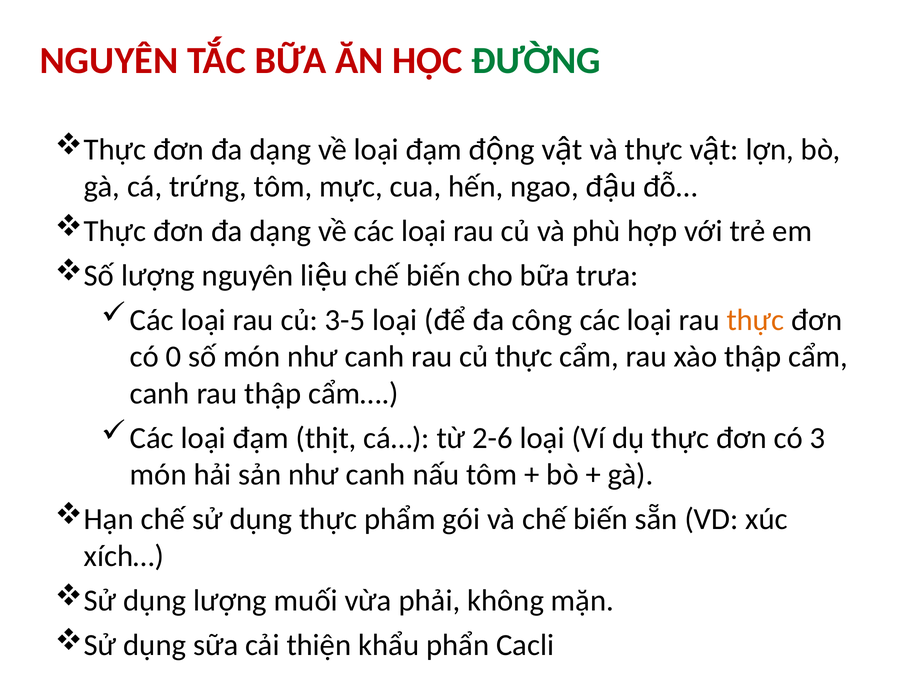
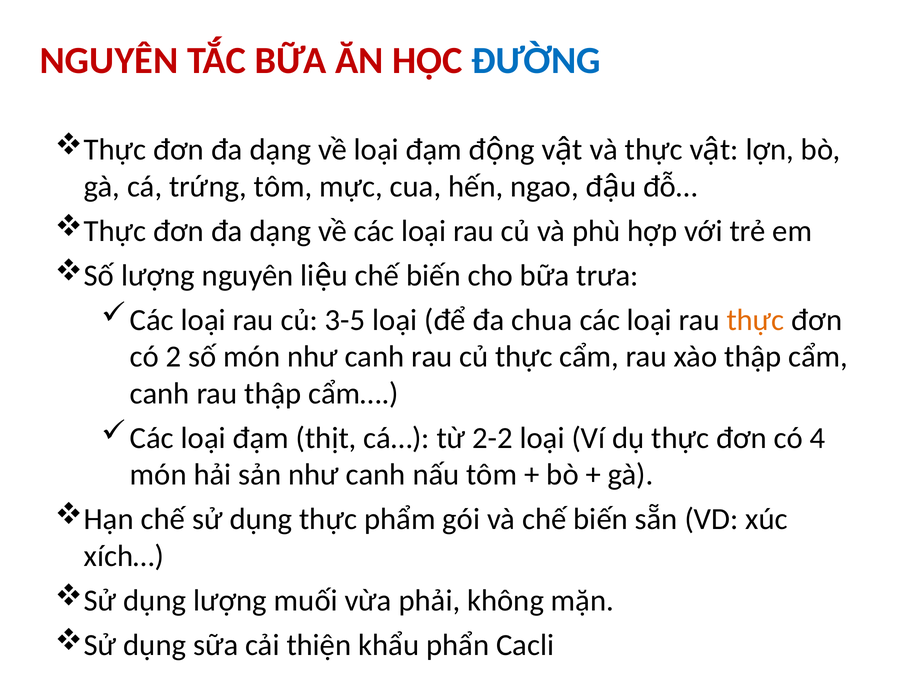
ĐƯỜNG colour: green -> blue (536, 61)
công: công -> chua (542, 320)
0: 0 -> 2 (173, 357)
2-6: 2-6 -> 2-2 (492, 438)
3: 3 -> 4 (817, 438)
